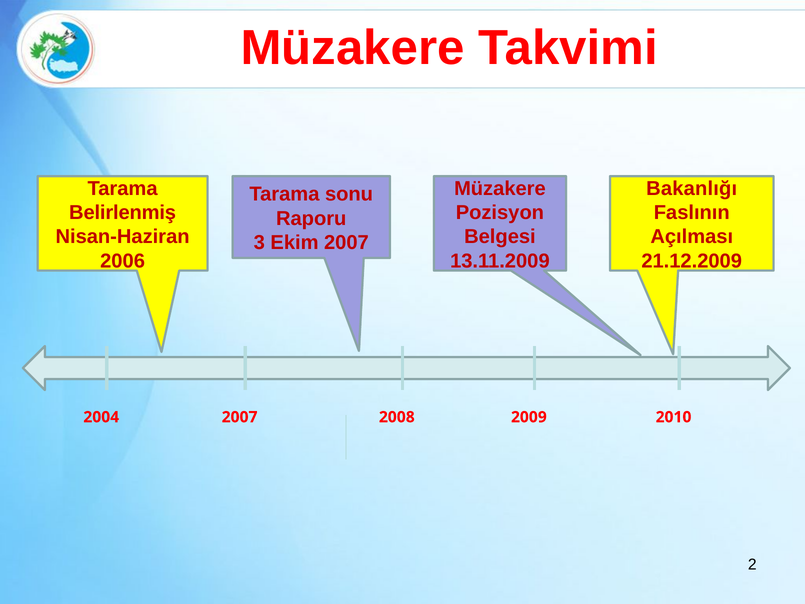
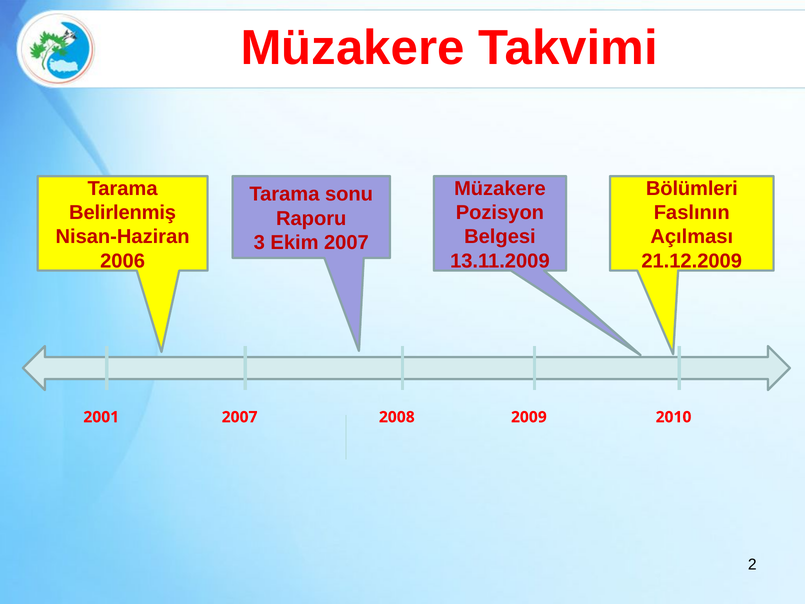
Bakanlığı: Bakanlığı -> Bölümleri (692, 188)
2004: 2004 -> 2001 (101, 417)
